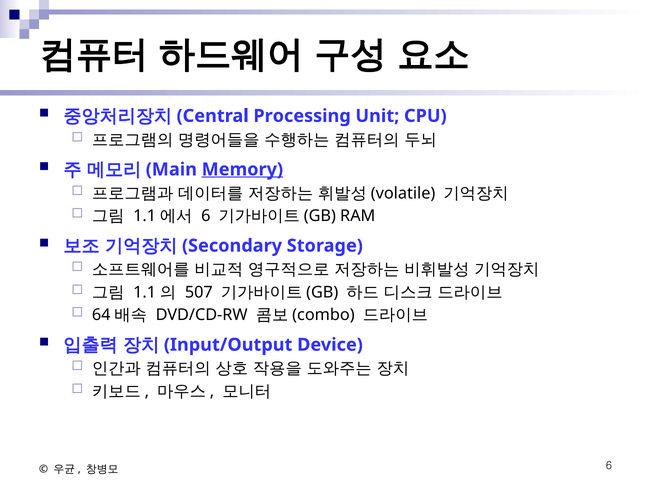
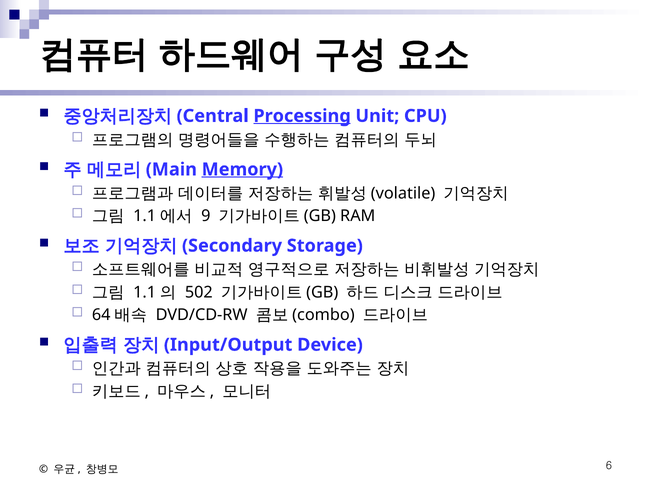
Processing underline: none -> present (302, 116)
6: 6 -> 9 (206, 216)
507: 507 -> 502 (199, 292)
